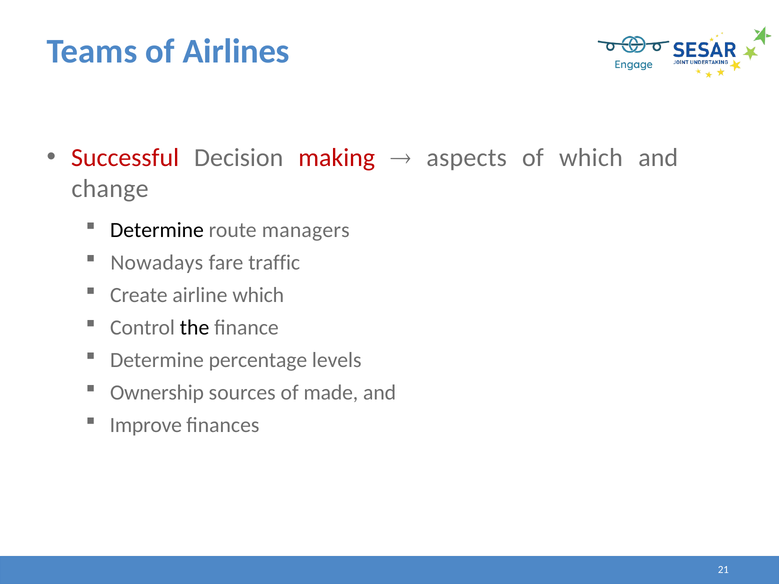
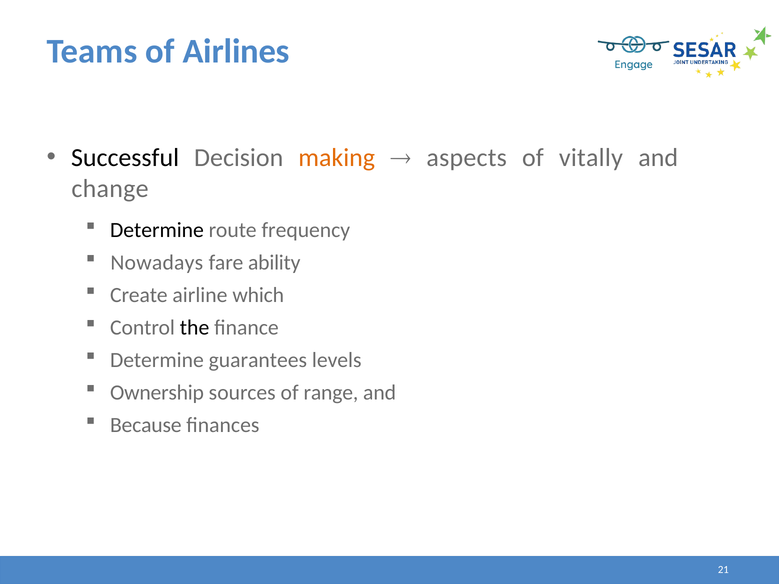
Successful colour: red -> black (125, 158)
making colour: red -> orange (337, 158)
of which: which -> vitally (591, 158)
managers: managers -> frequency (306, 230)
traffic: traffic -> ability (274, 263)
percentage: percentage -> guarantees (258, 360)
made: made -> range (331, 393)
Improve: Improve -> Because (146, 425)
